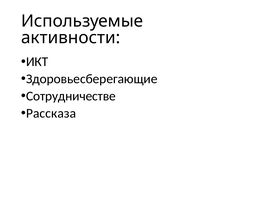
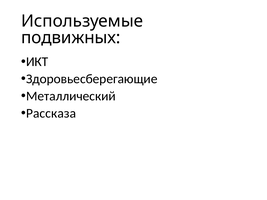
активности: активности -> подвижных (71, 38)
Сотрудничестве: Сотрудничестве -> Металлический (71, 96)
